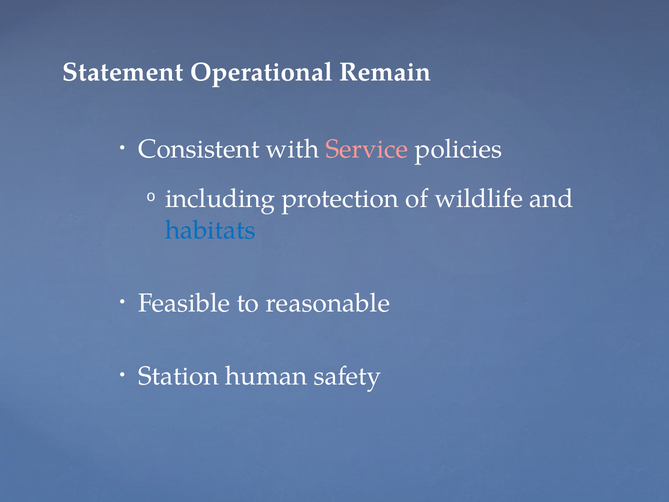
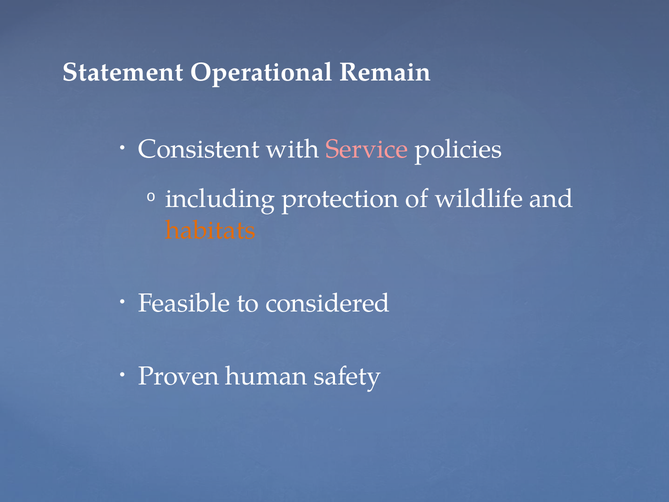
habitats colour: blue -> orange (210, 230)
reasonable: reasonable -> considered (328, 303)
Station: Station -> Proven (179, 376)
